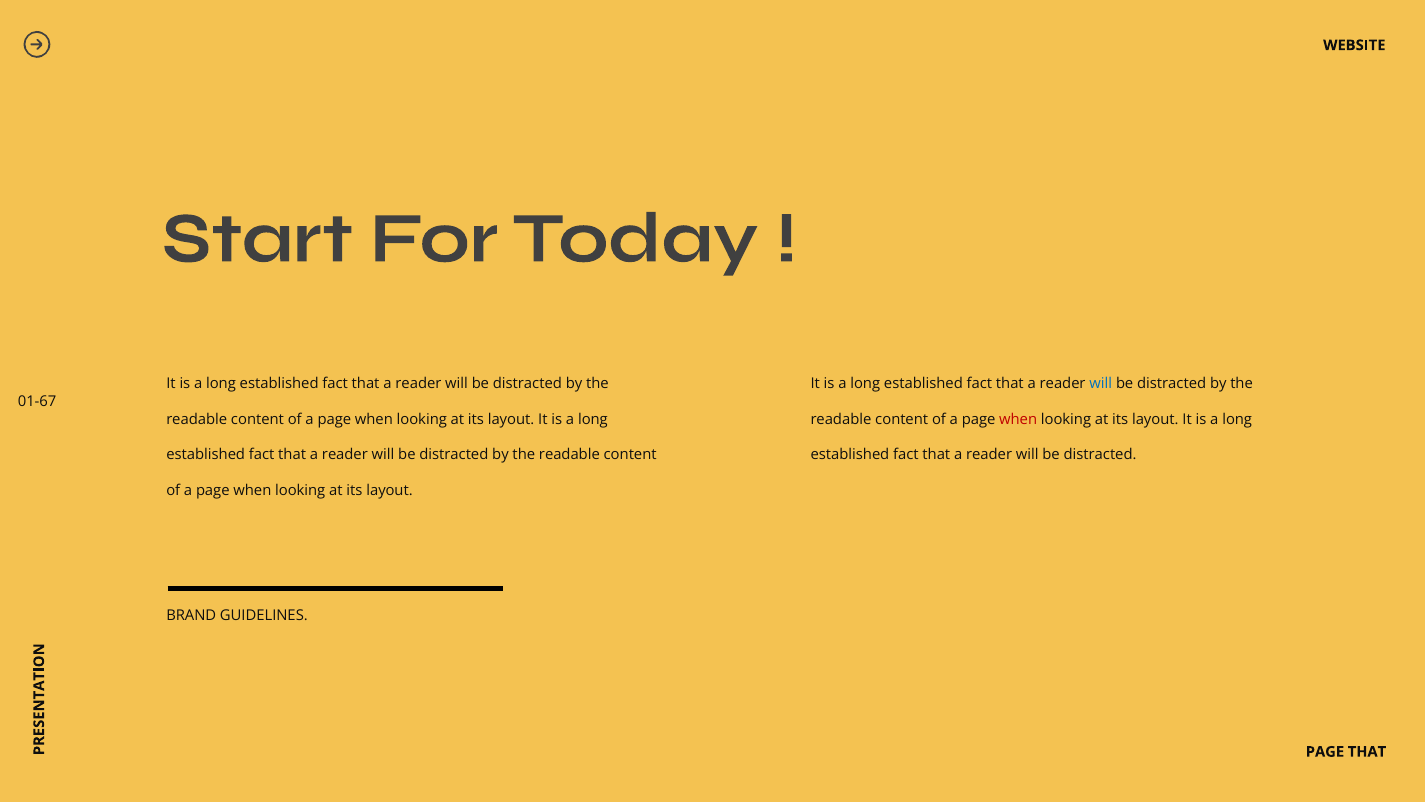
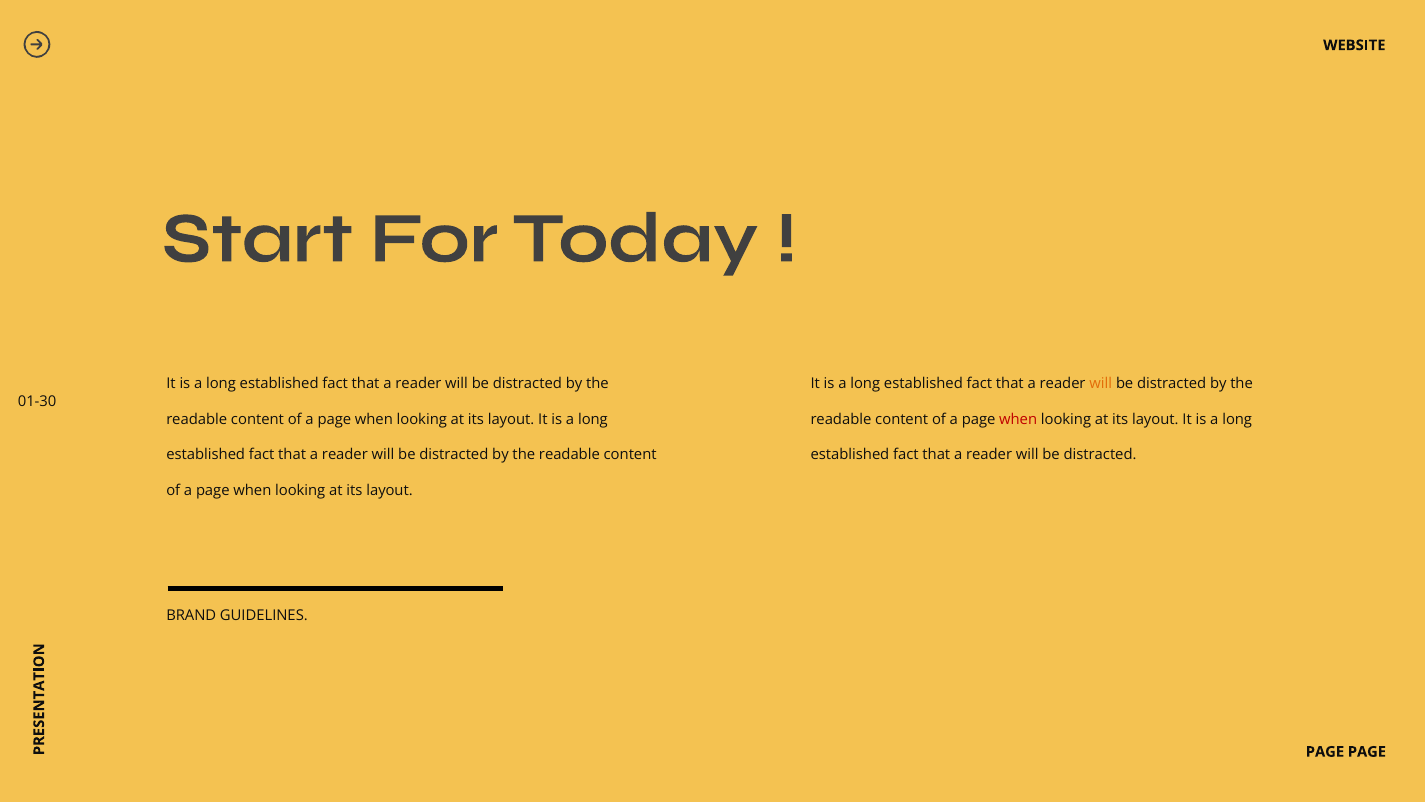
will colour: blue -> orange (1101, 383)
01-67: 01-67 -> 01-30 (37, 401)
PAGE THAT: THAT -> PAGE (1367, 751)
